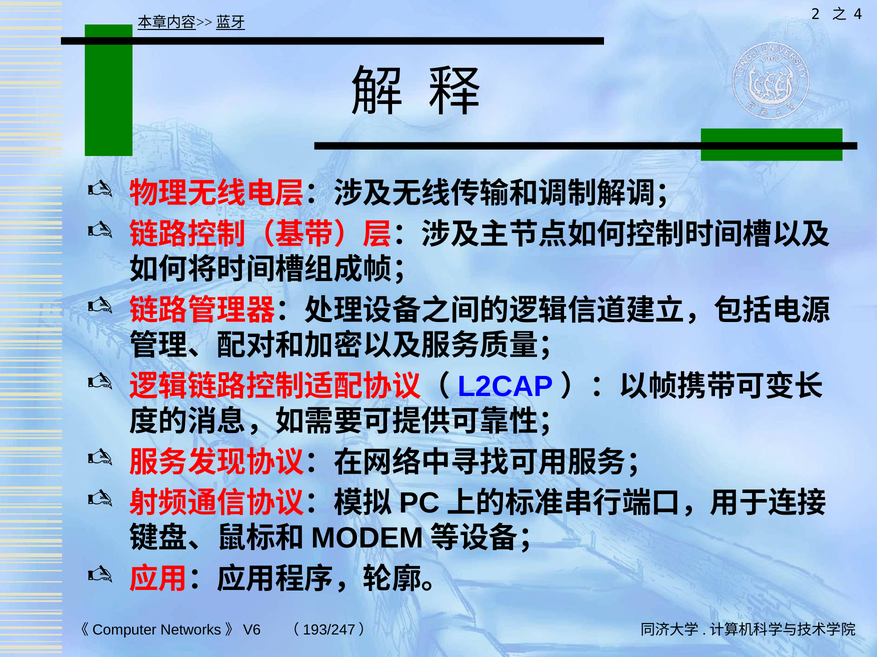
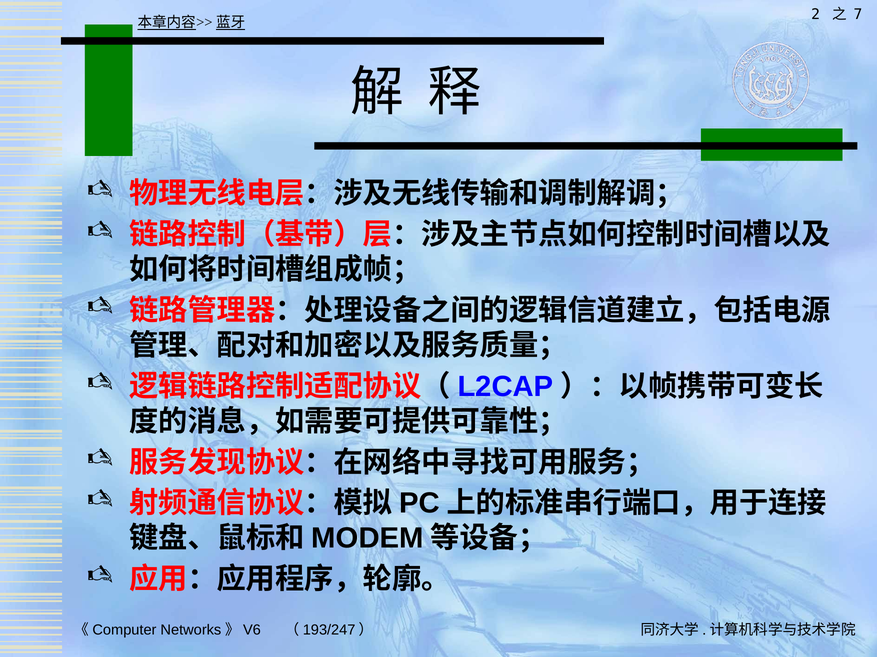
4: 4 -> 7 (858, 14)
